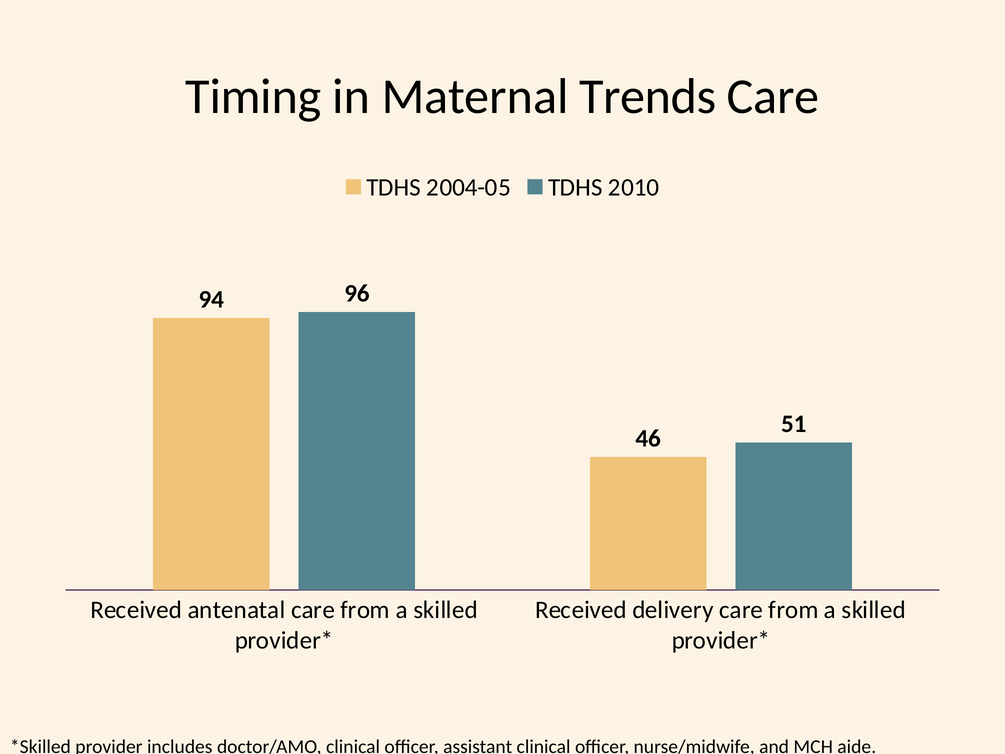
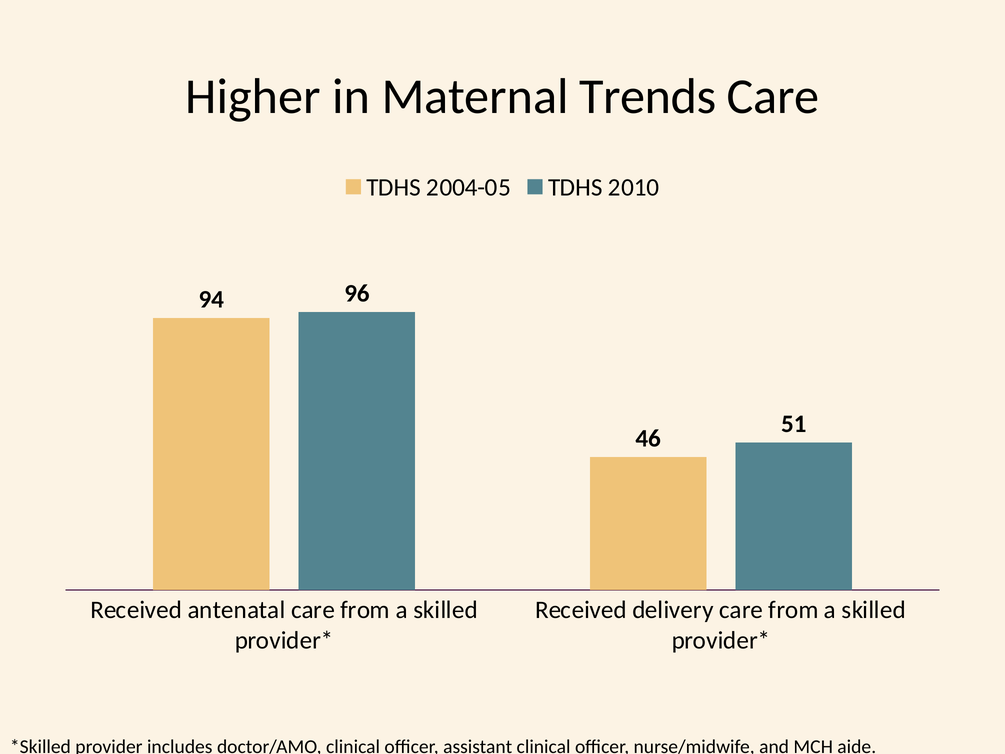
Timing: Timing -> Higher (253, 96)
